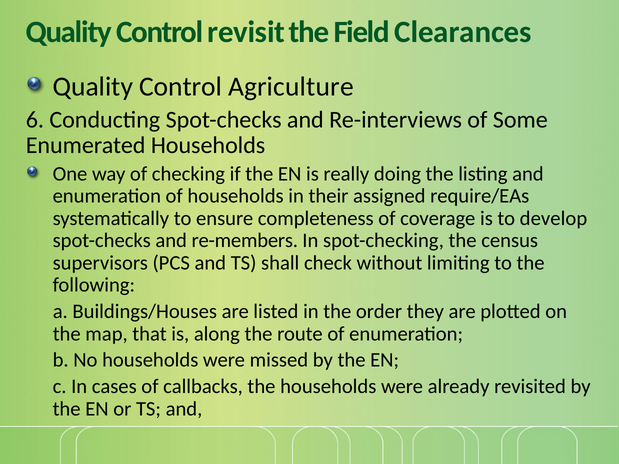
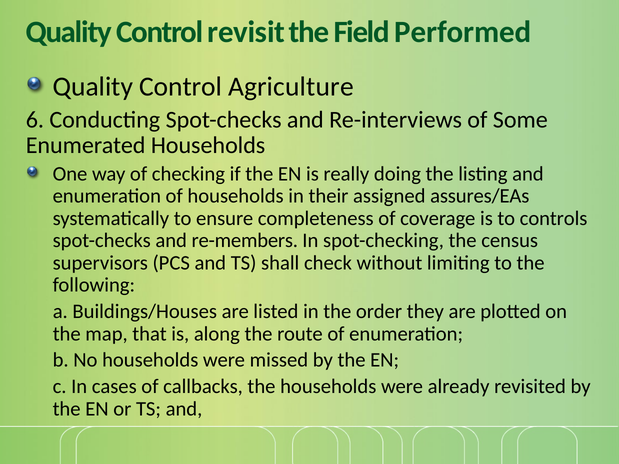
Clearances: Clearances -> Performed (463, 32)
require/EAs: require/EAs -> assures/EAs (480, 196)
develop: develop -> controls (554, 218)
